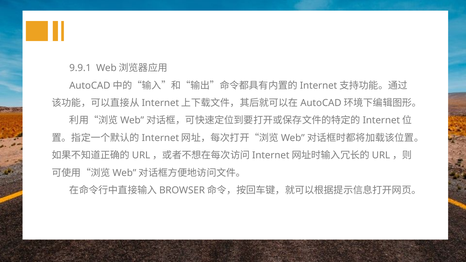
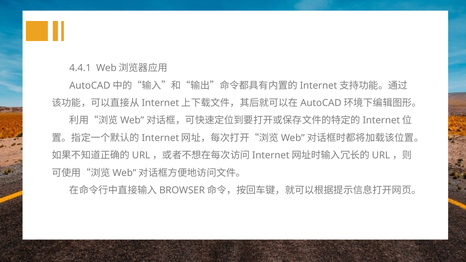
9.9.1: 9.9.1 -> 4.4.1 (80, 68)
